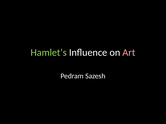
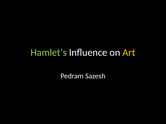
Art colour: pink -> yellow (129, 53)
